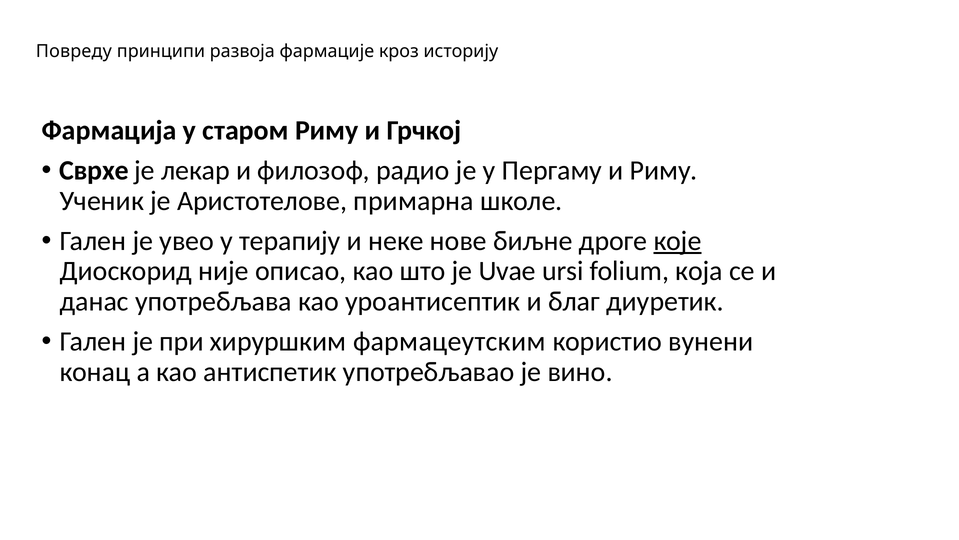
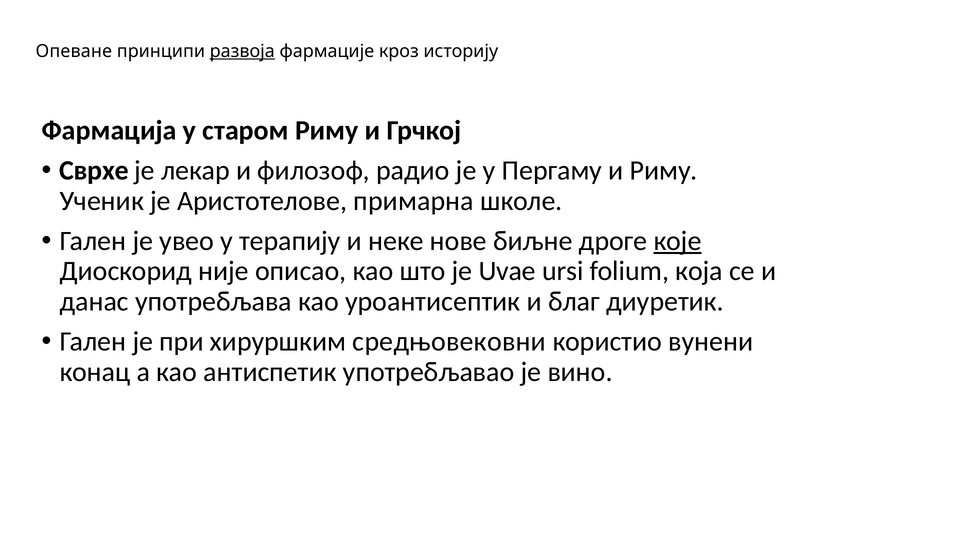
Повреду: Повреду -> Опеване (74, 51)
развоја underline: none -> present (242, 51)
фармацеутским: фармацеутским -> средњовековни (449, 341)
